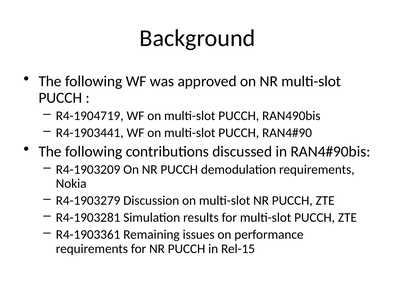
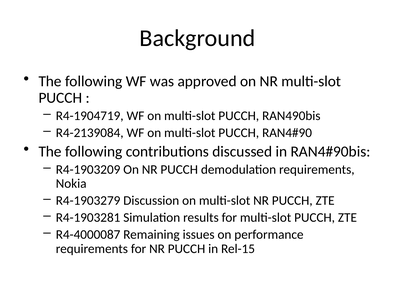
R4-1903441: R4-1903441 -> R4-2139084 (90, 133)
R4-1903361: R4-1903361 -> R4-4000087 (88, 235)
